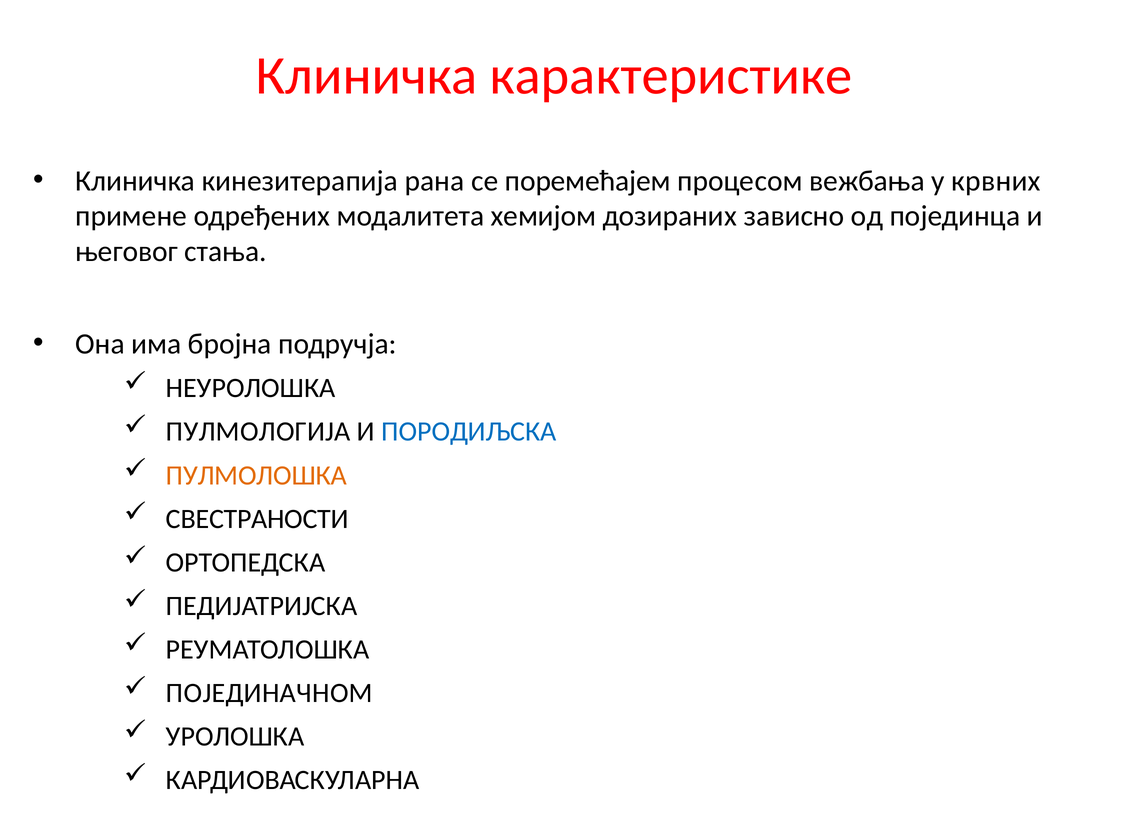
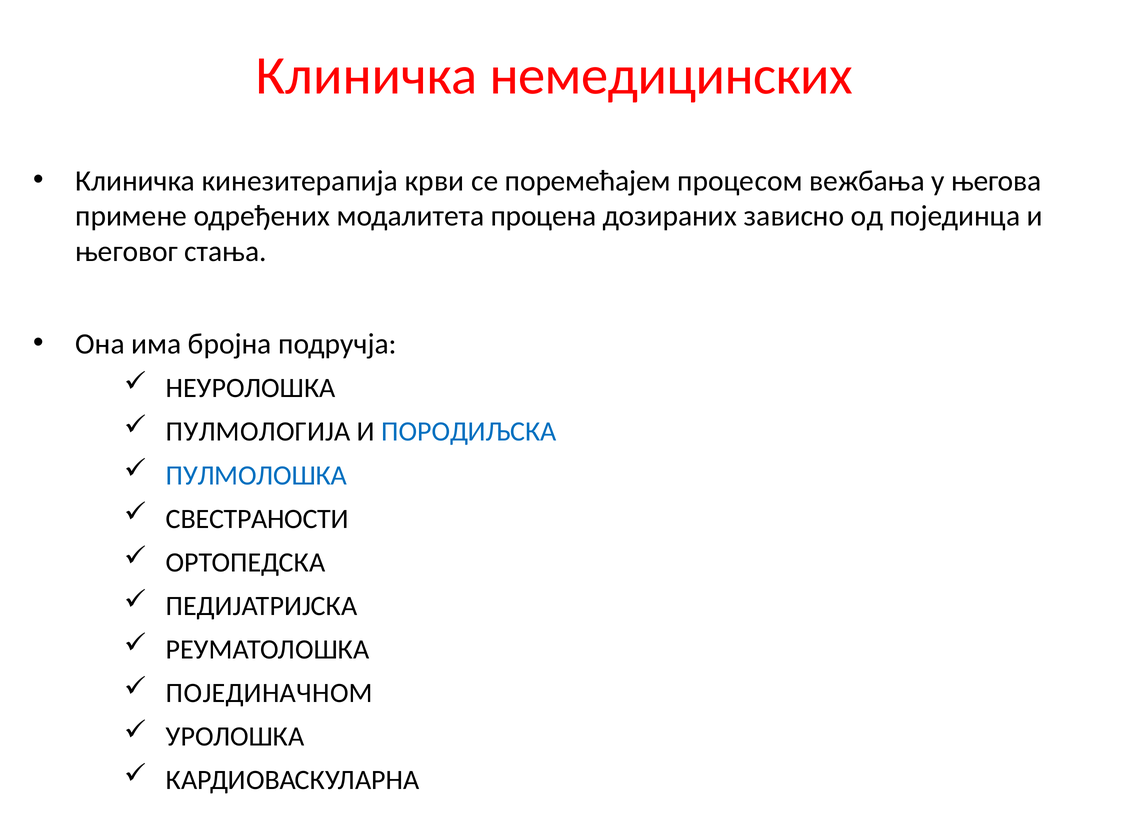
карактеристике: карактеристике -> немедицинских (671, 76)
рана: рана -> крви (435, 181)
крвних: крвних -> његова (996, 181)
хемијом: хемијом -> процена (544, 216)
ПУЛМОЛОШКА colour: orange -> blue (256, 476)
